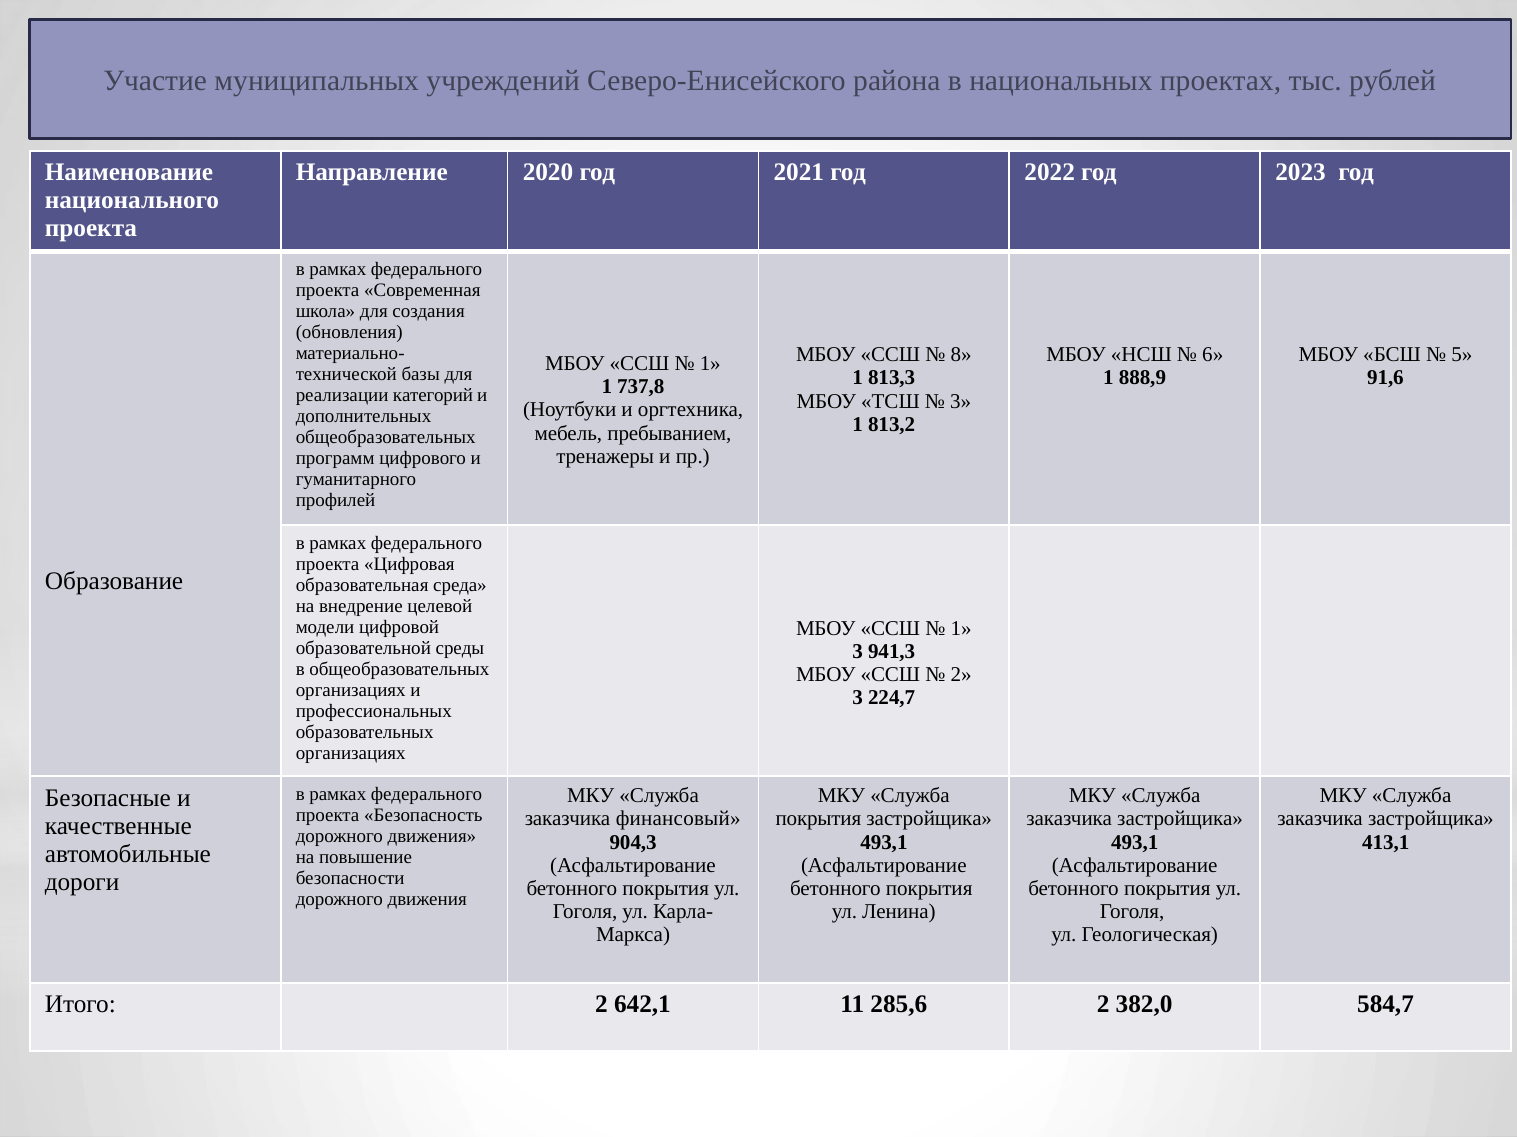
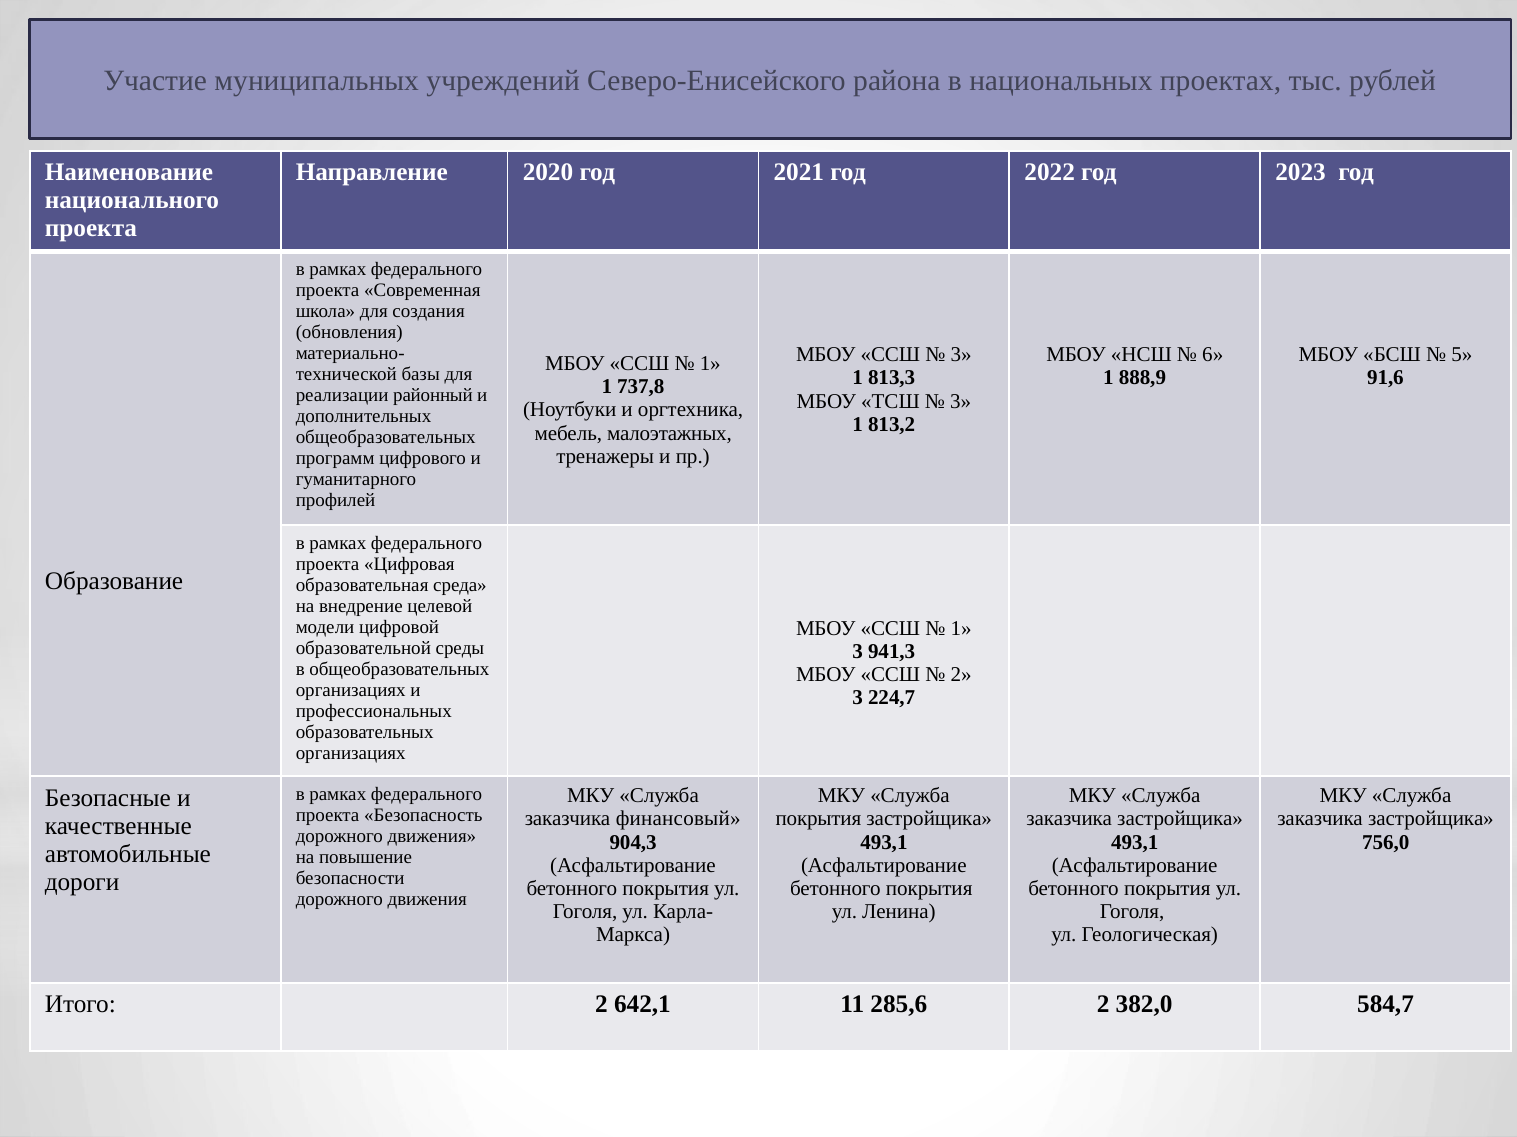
8: 8 -> 3 (961, 355)
категорий: категорий -> районный (433, 396)
пребыванием: пребыванием -> малоэтажных (669, 433)
413,1: 413,1 -> 756,0 (1386, 843)
